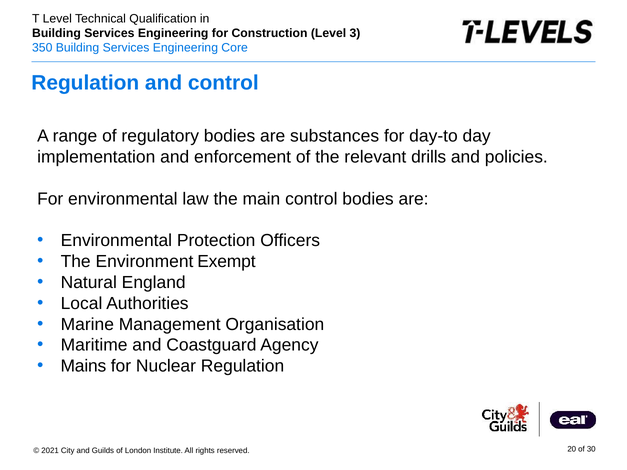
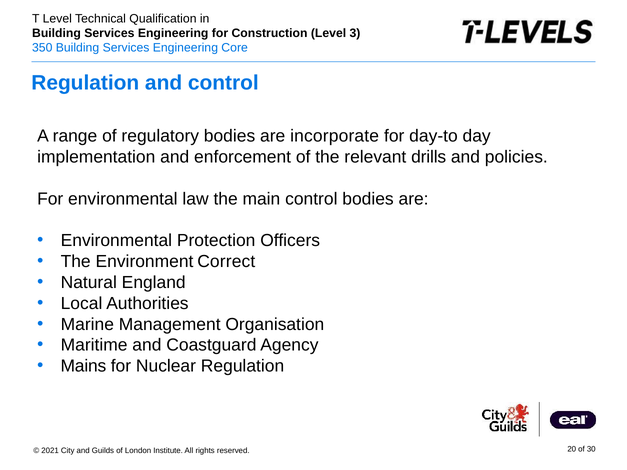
substances: substances -> incorporate (335, 136)
Exempt: Exempt -> Correct (226, 262)
